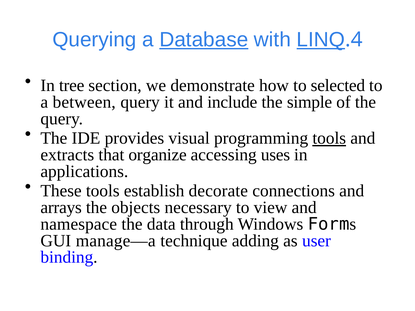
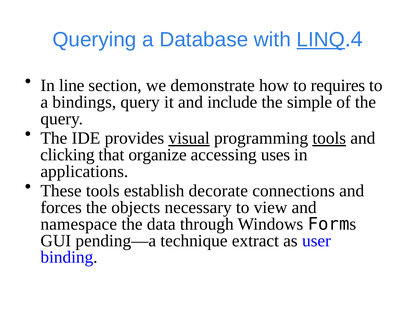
Database underline: present -> none (204, 40)
tree: tree -> line (72, 86)
selected: selected -> requires (338, 86)
between: between -> bindings (84, 102)
visual underline: none -> present (189, 138)
extracts: extracts -> clicking (67, 155)
arrays: arrays -> forces (61, 208)
manage—a: manage—a -> pending—a (116, 241)
adding: adding -> extract (255, 241)
